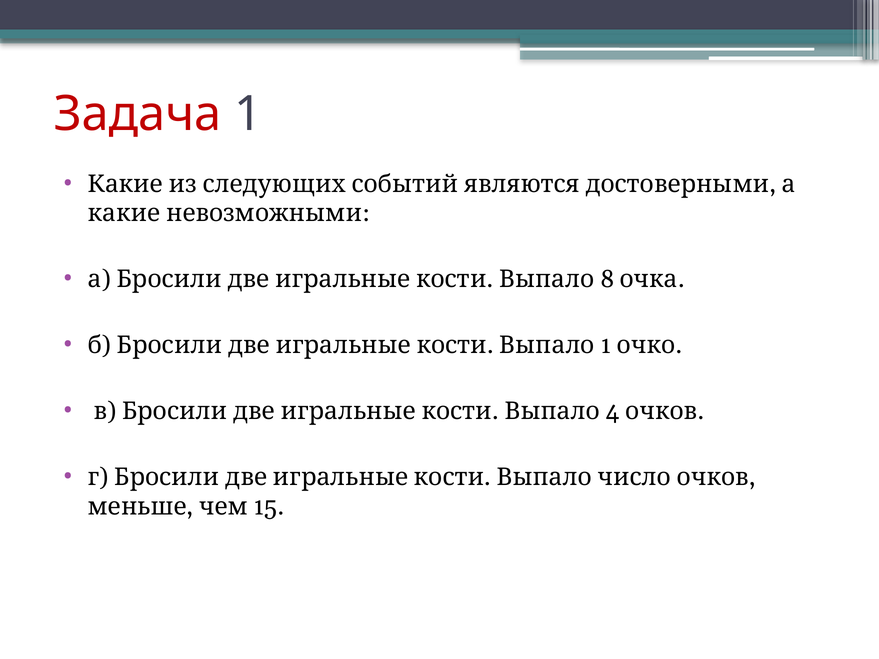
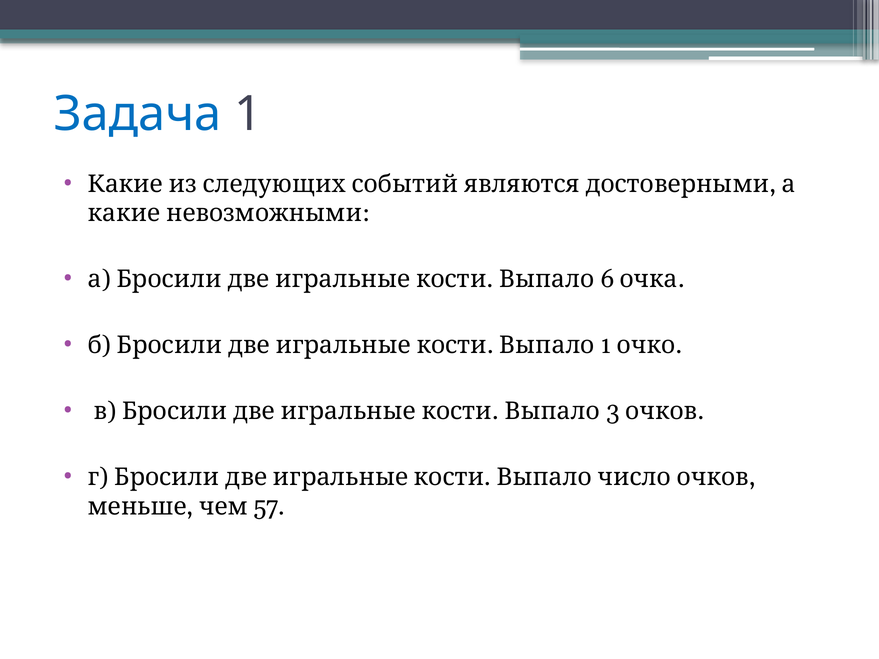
Задача colour: red -> blue (138, 114)
8: 8 -> 6 (607, 279)
4: 4 -> 3 (613, 411)
15: 15 -> 57 (269, 507)
